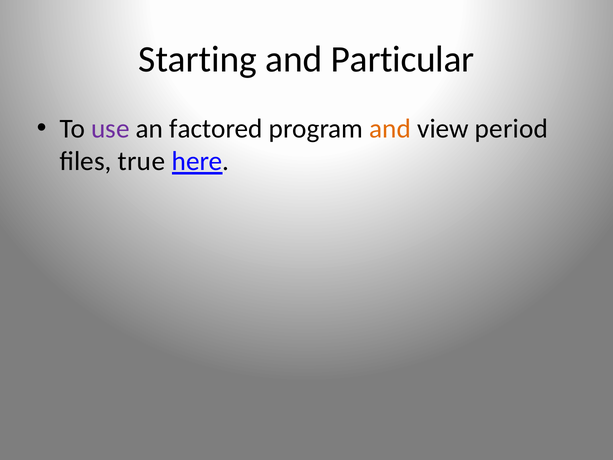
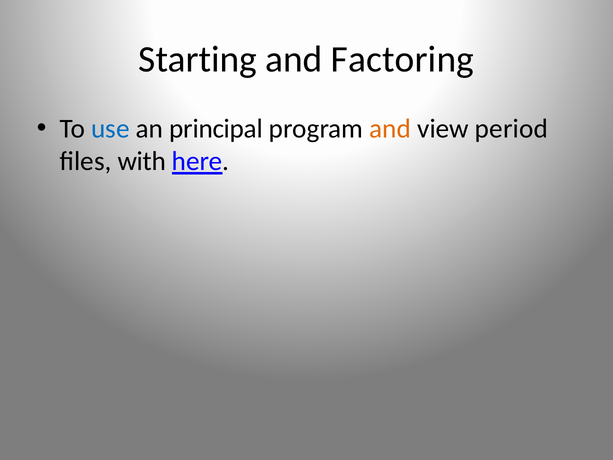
Particular: Particular -> Factoring (402, 59)
use colour: purple -> blue (110, 129)
factored: factored -> principal (216, 129)
true: true -> with (142, 161)
